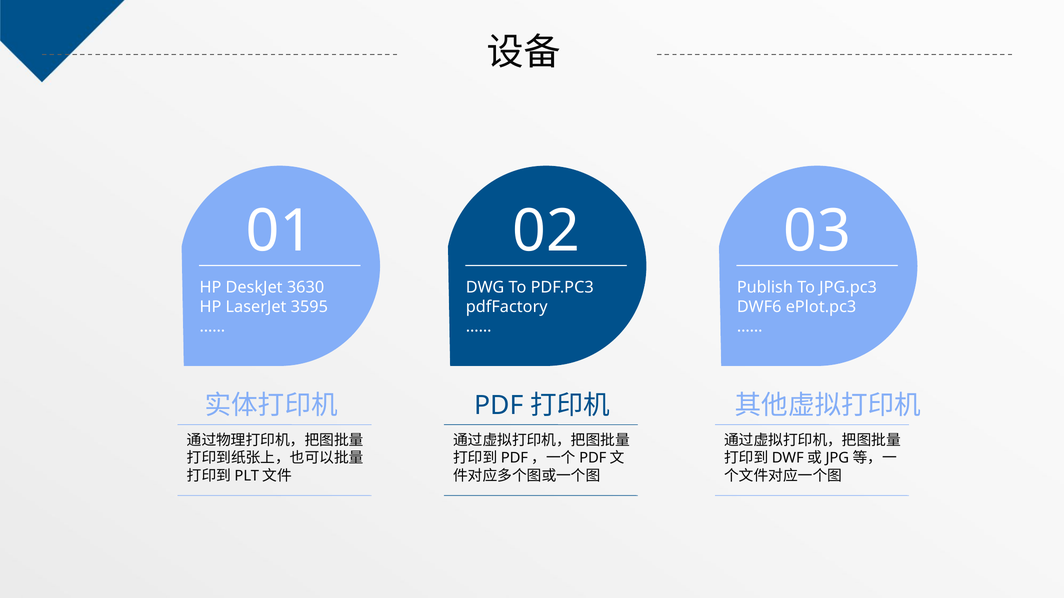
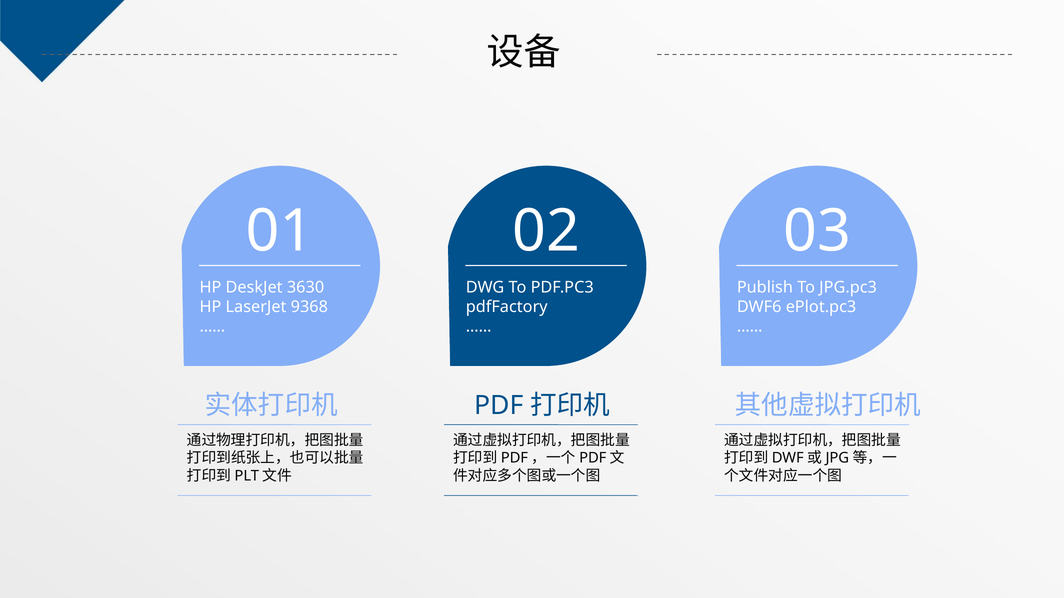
3595: 3595 -> 9368 (309, 307)
